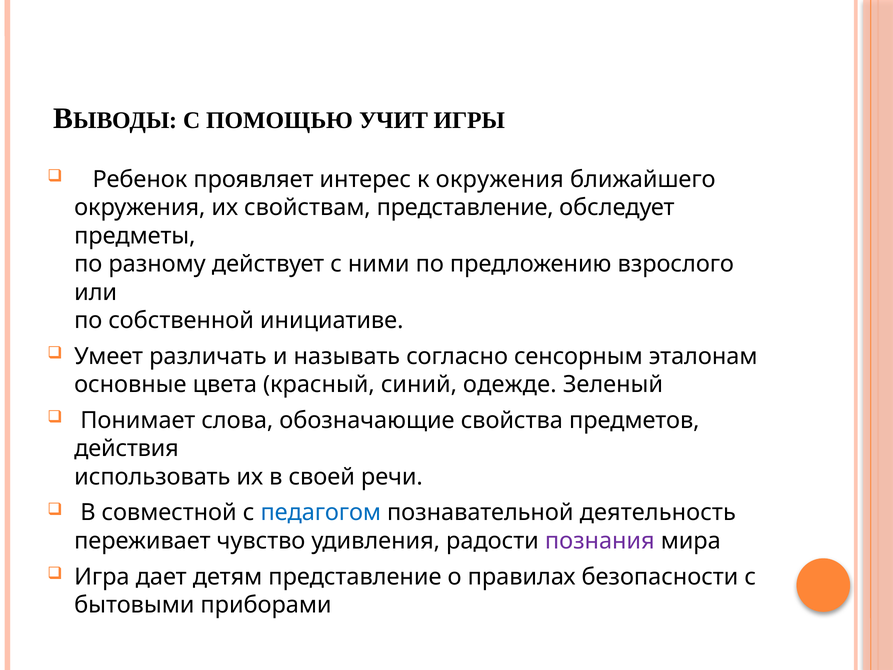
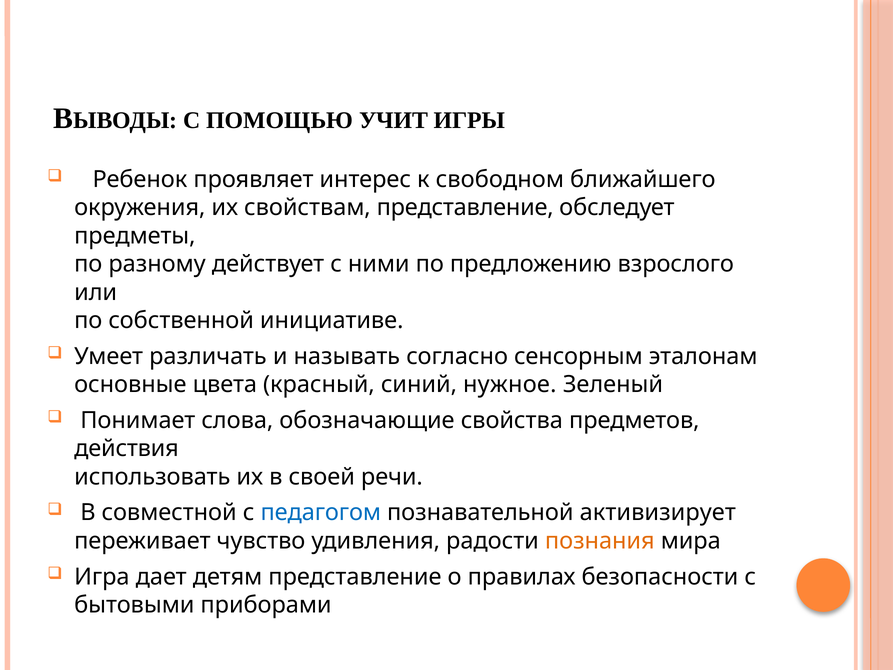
к окружения: окружения -> свободном (500, 179)
одежде: одежде -> нужное (510, 385)
деятельность: деятельность -> активизирует (658, 513)
познания colour: purple -> orange (600, 541)
